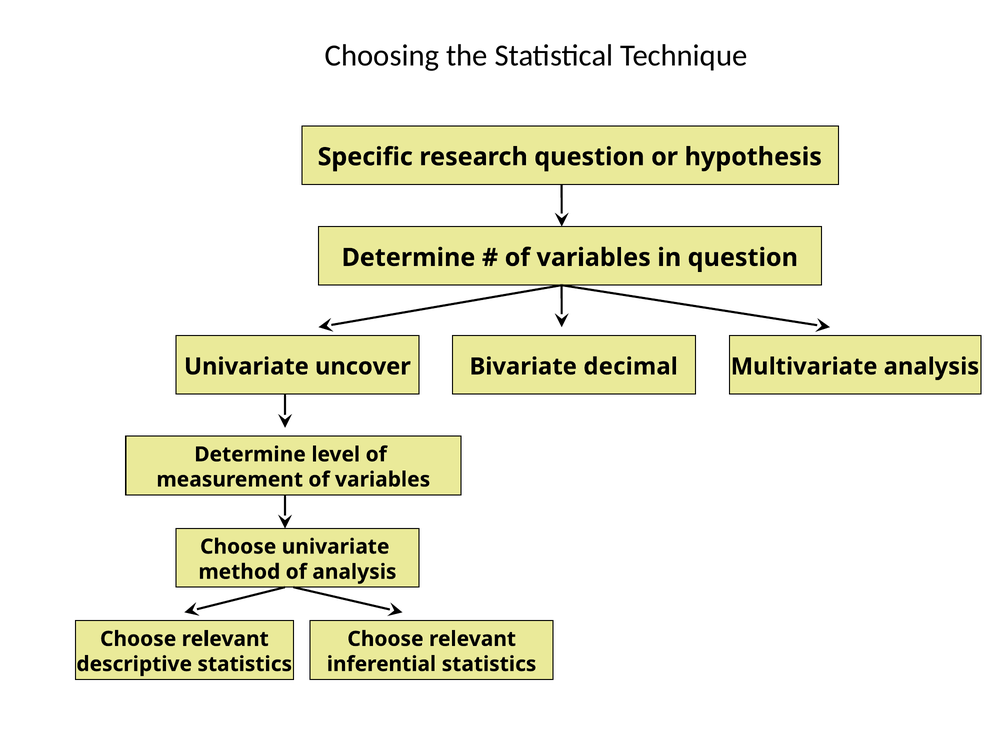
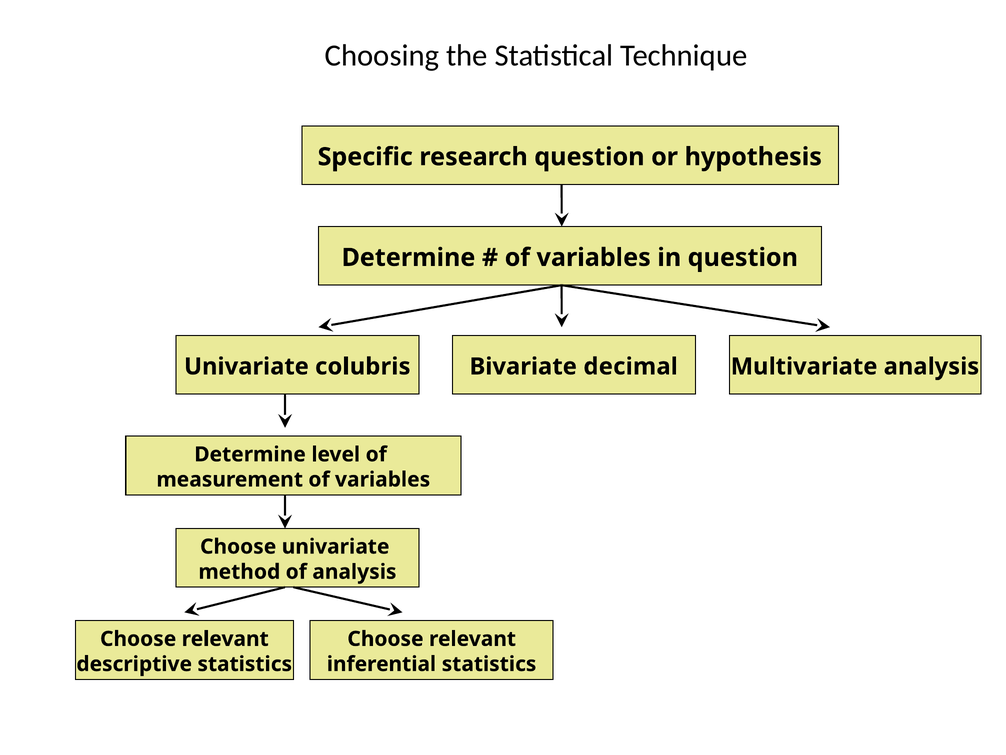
uncover: uncover -> colubris (363, 366)
